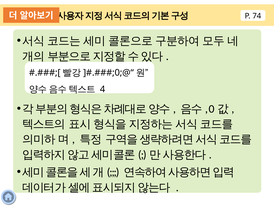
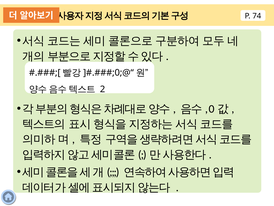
4: 4 -> 2 (103, 89)
